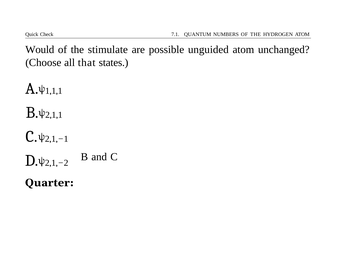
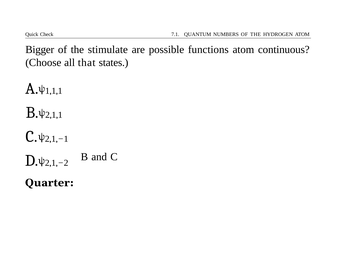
Would: Would -> Bigger (40, 50)
unguided: unguided -> functions (208, 50)
unchanged: unchanged -> continuous (284, 50)
